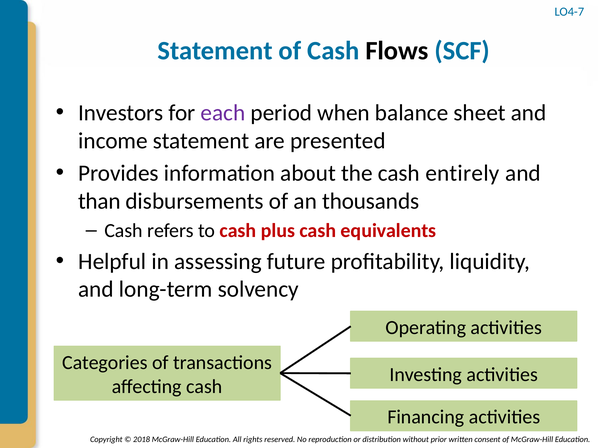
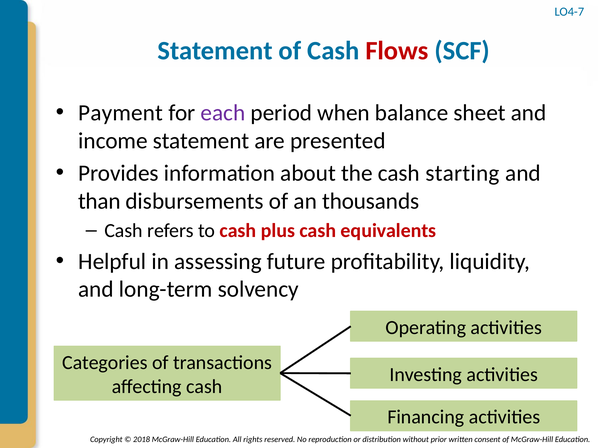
Flows colour: black -> red (397, 51)
Investors: Investors -> Payment (121, 113)
entirely: entirely -> starting (462, 173)
